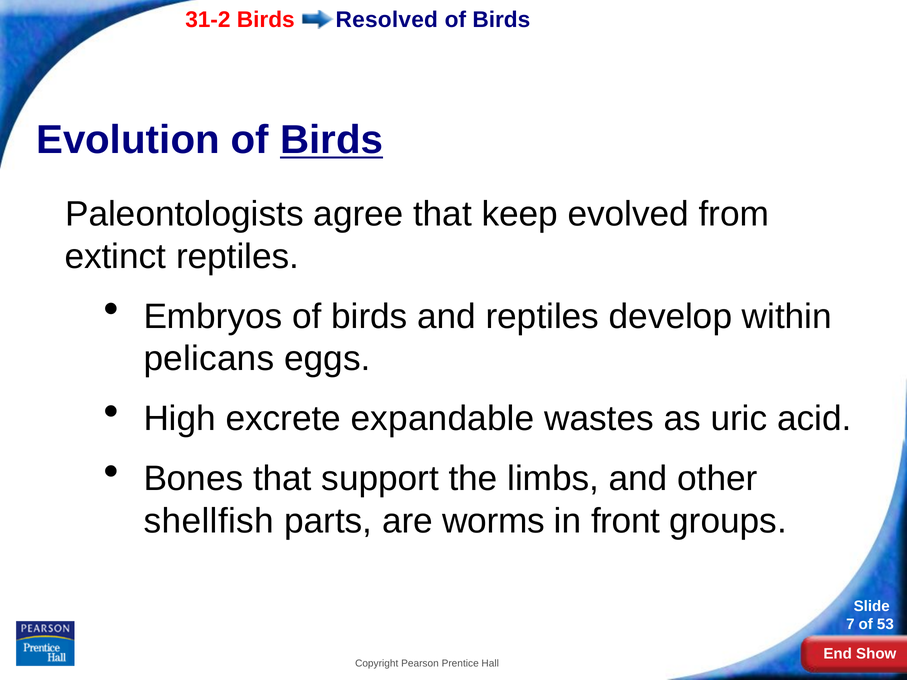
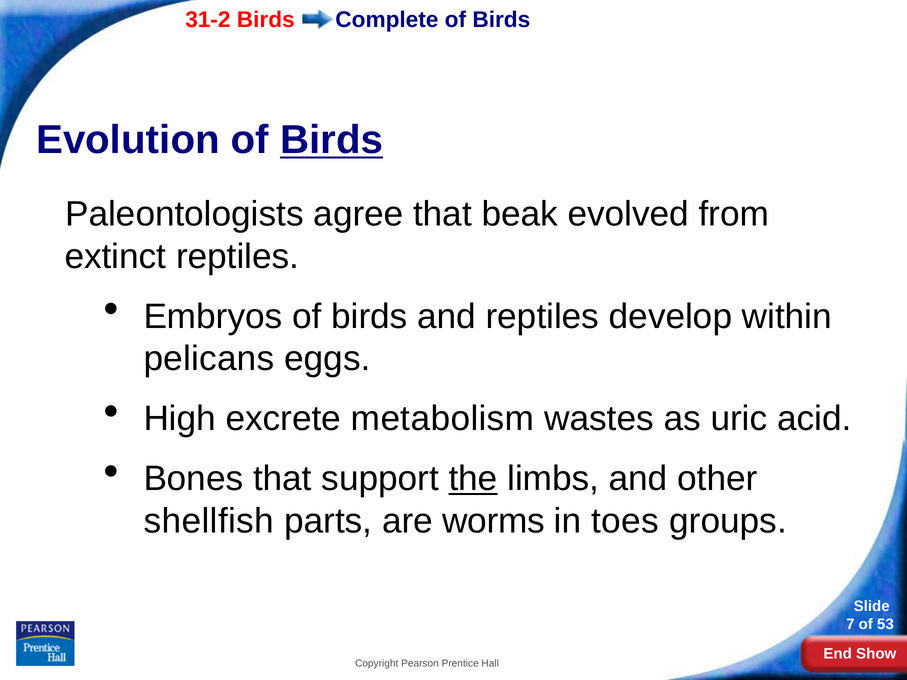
Resolved: Resolved -> Complete (387, 20)
keep: keep -> beak (520, 214)
expandable: expandable -> metabolism (443, 419)
the underline: none -> present (473, 479)
front: front -> toes (625, 521)
